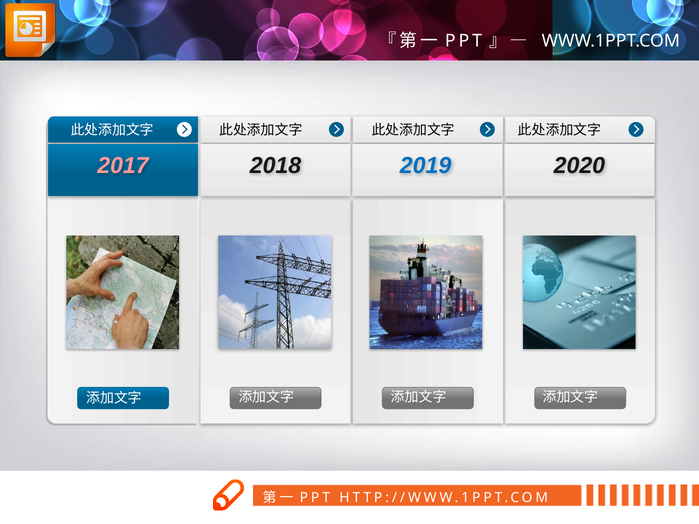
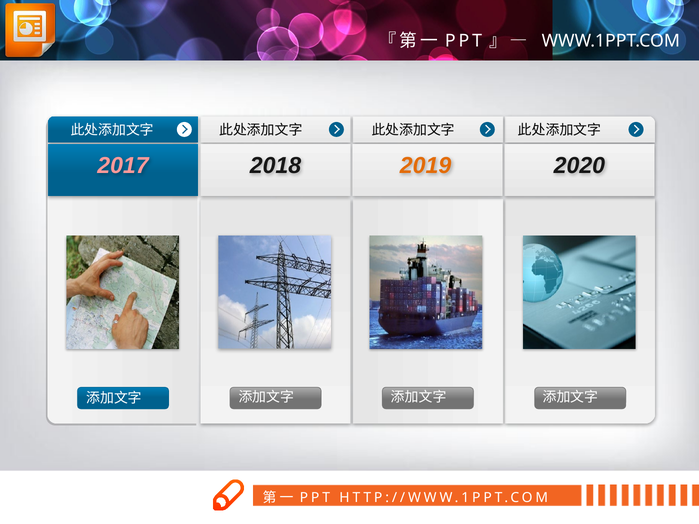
2019 colour: blue -> orange (426, 166)
